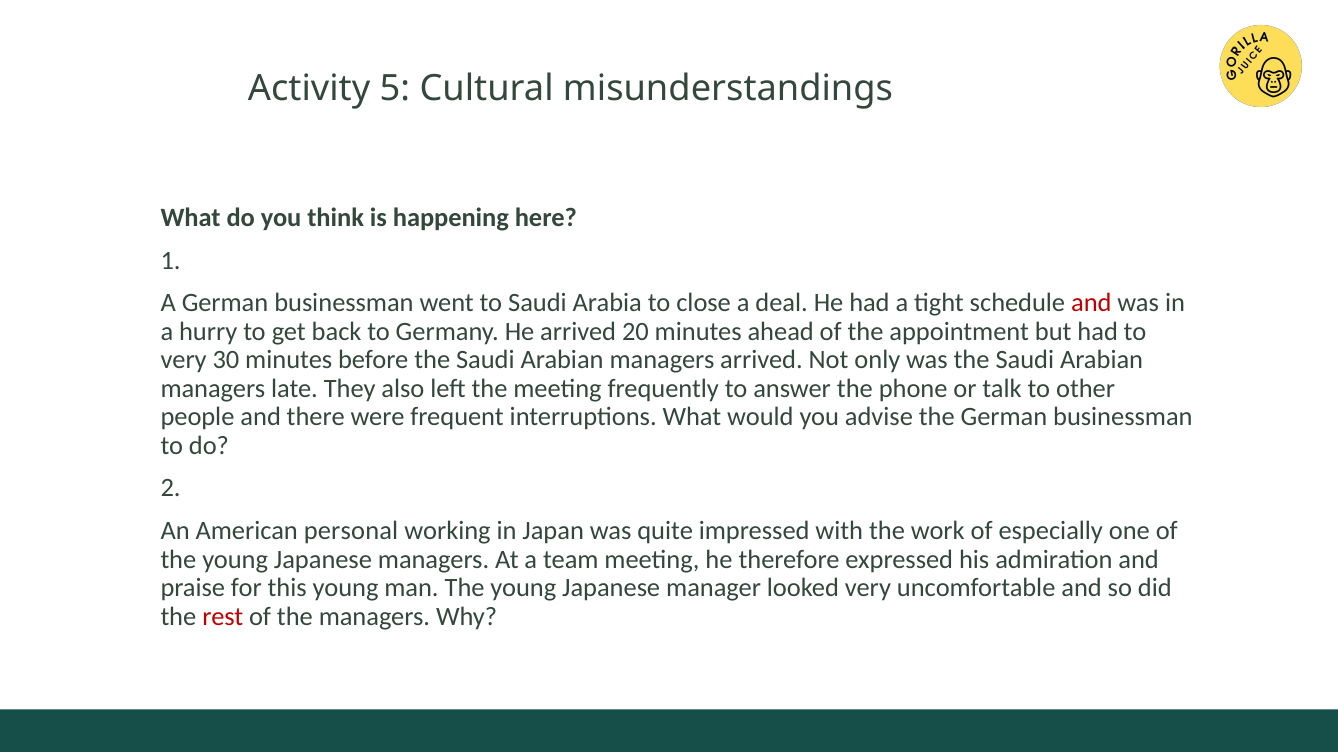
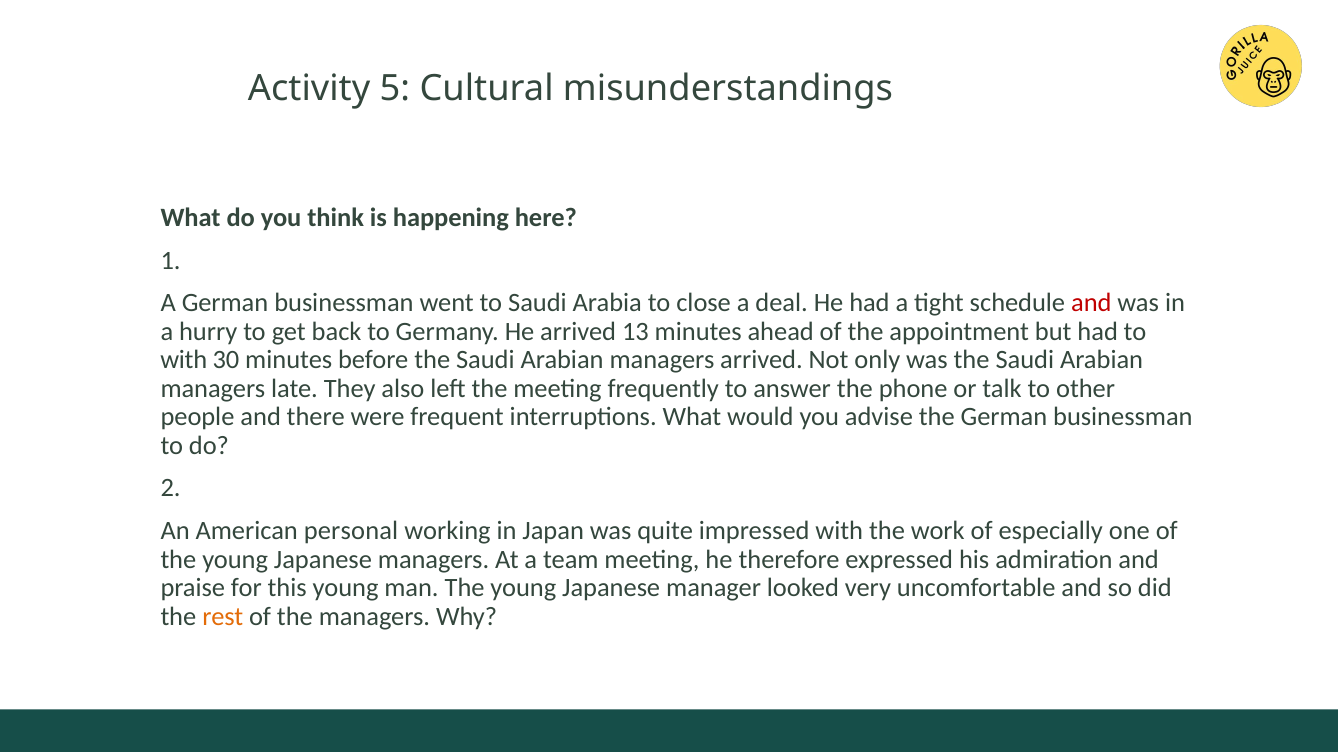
20: 20 -> 13 (635, 332)
very: very -> with (184, 360)
rest colour: red -> orange (223, 617)
